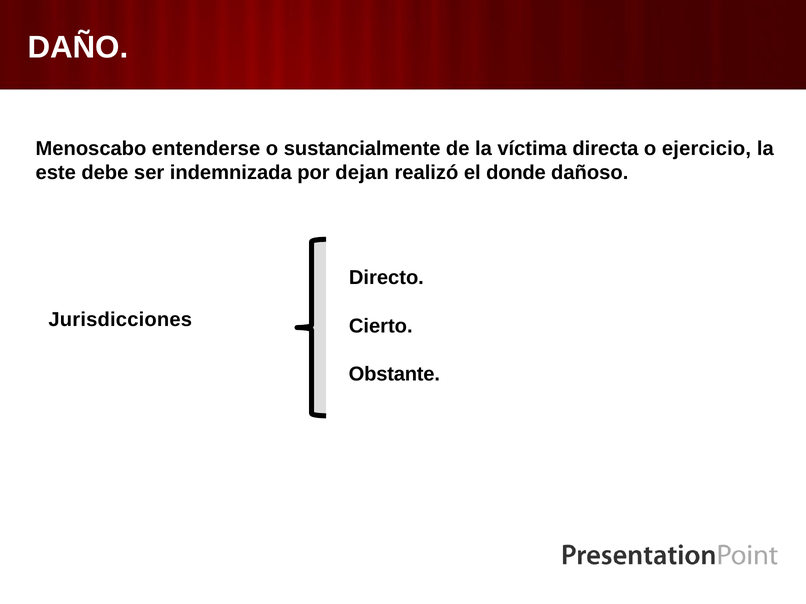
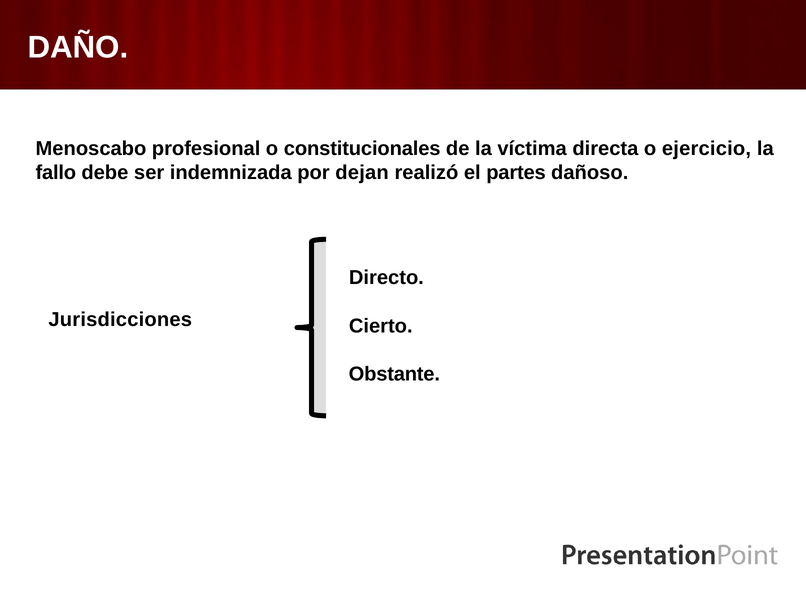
entenderse: entenderse -> profesional (206, 149)
sustancialmente: sustancialmente -> constitucionales (362, 149)
este: este -> fallo (56, 173)
donde: donde -> partes (516, 173)
